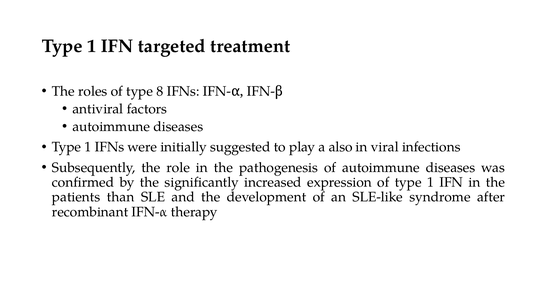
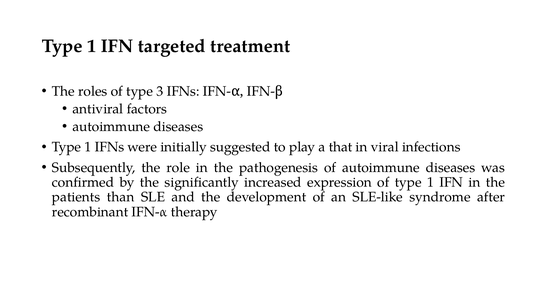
8: 8 -> 3 (160, 91)
also: also -> that (341, 147)
